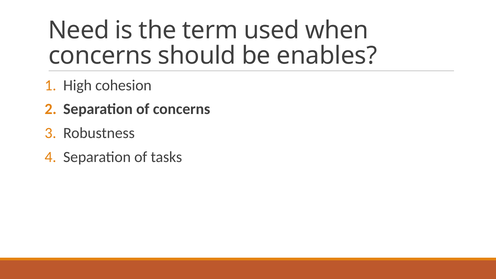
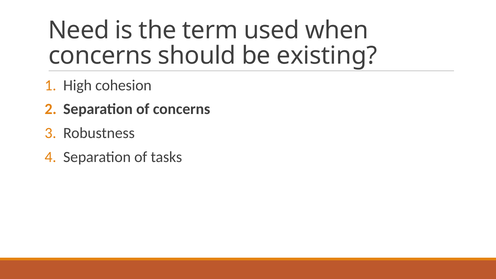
enables: enables -> existing (327, 56)
